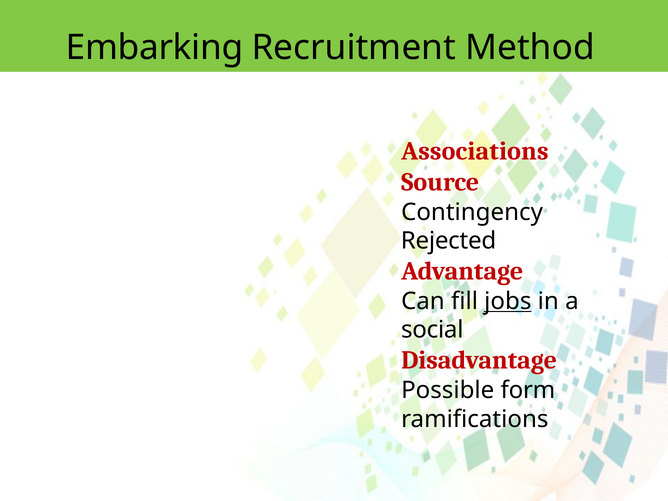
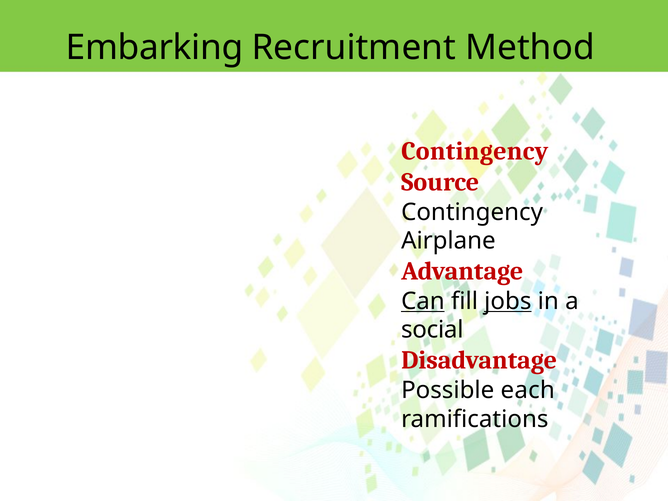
Associations: Associations -> Contingency (475, 151)
Rejected: Rejected -> Airplane (448, 241)
Can underline: none -> present (423, 301)
form: form -> each (528, 390)
